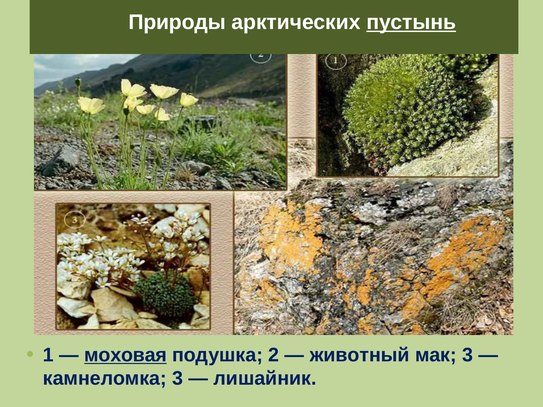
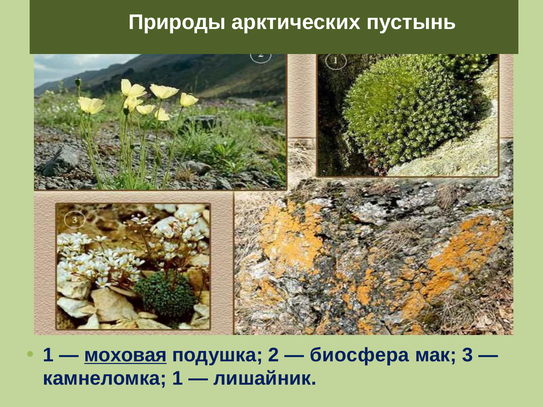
пустынь underline: present -> none (411, 22)
животный: животный -> биосфера (360, 355)
камнеломка 3: 3 -> 1 (178, 379)
